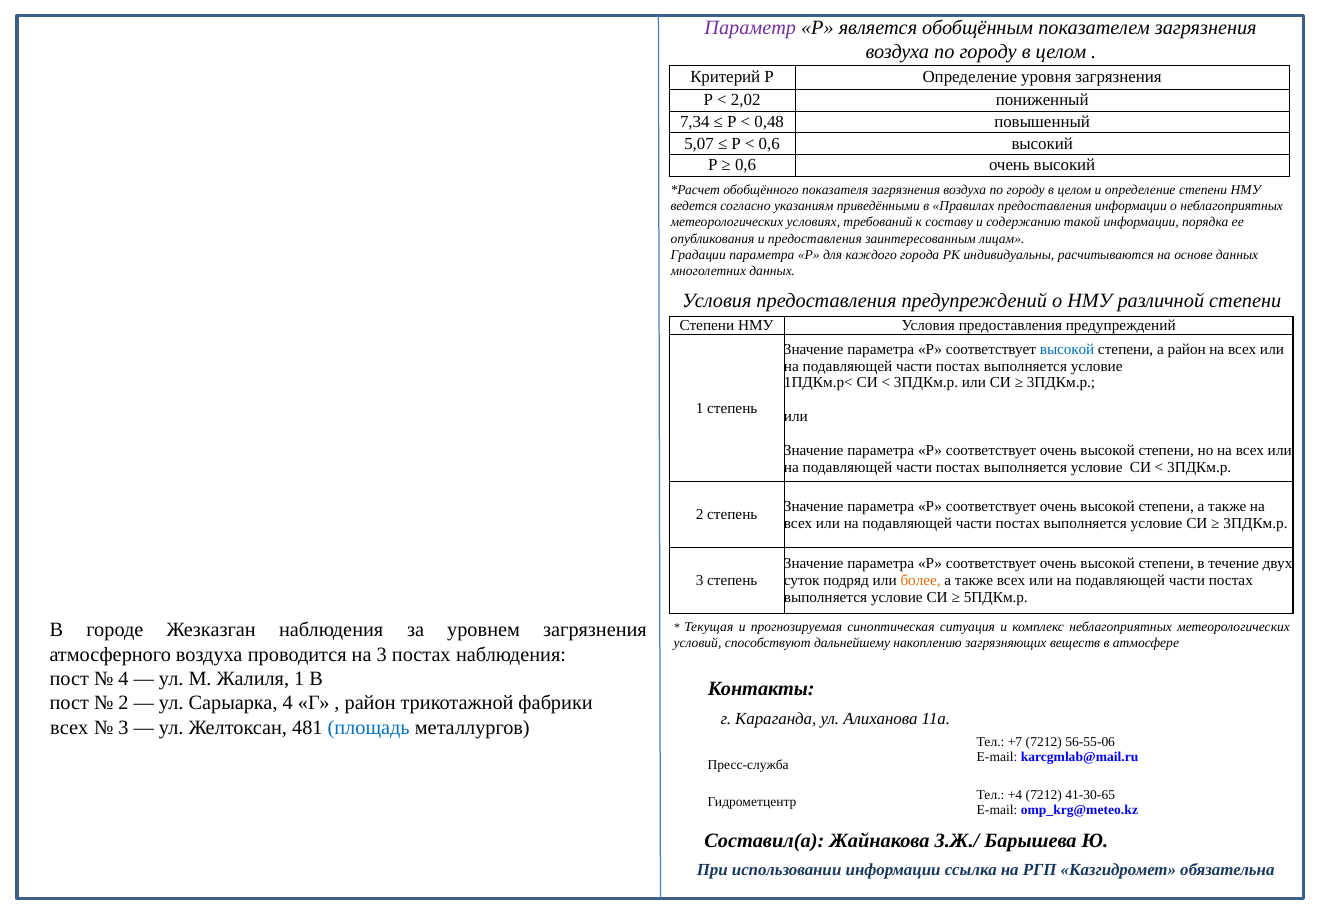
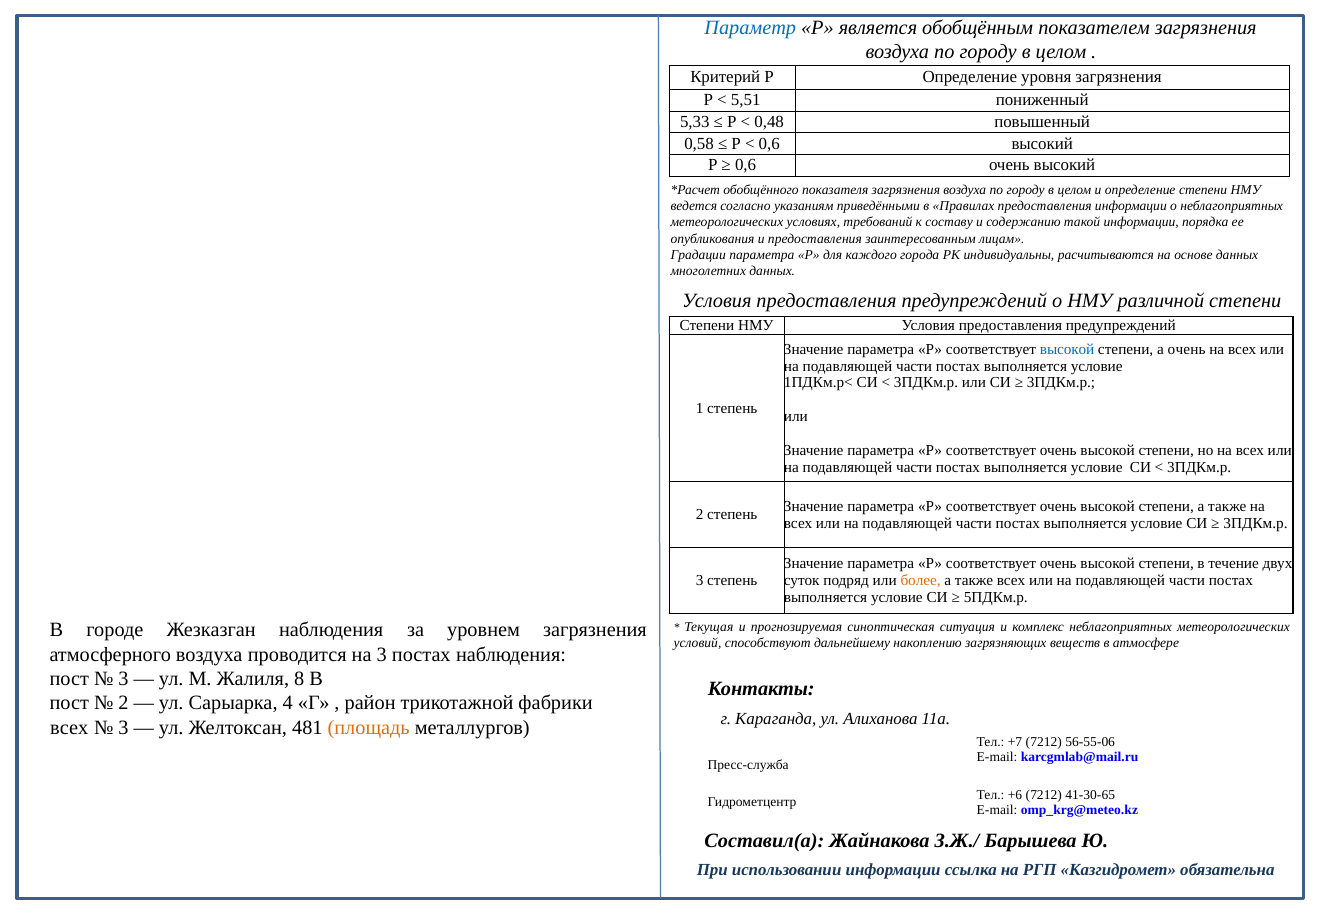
Параметр colour: purple -> blue (750, 28)
2,02: 2,02 -> 5,51 (746, 100)
7,34: 7,34 -> 5,33 (695, 122)
5,07: 5,07 -> 0,58 (699, 144)
а район: район -> очень (1187, 349)
4: 4 -> 3 (123, 679)
Жалиля 1: 1 -> 8 (299, 679)
площадь colour: blue -> orange (369, 728)
+4: +4 -> +6 (1015, 795)
